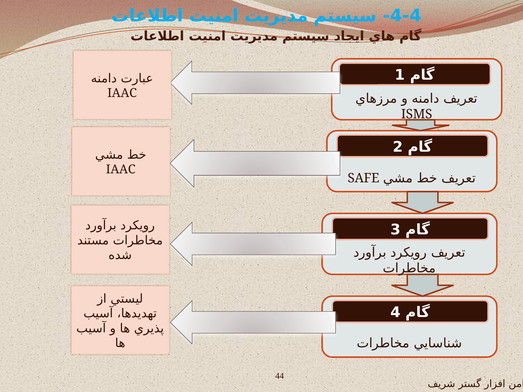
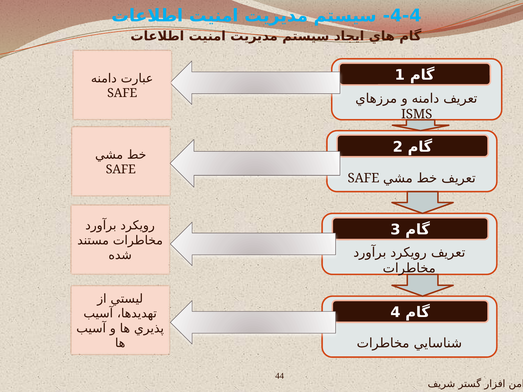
IAAC: IAAC -> SAFE (122, 93)
IAAC: IAAC -> SAFE (121, 170)
